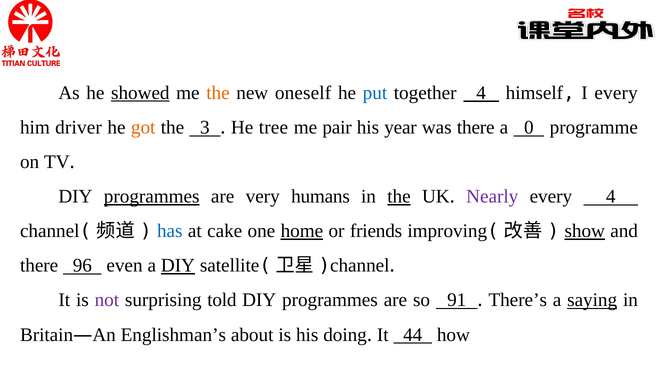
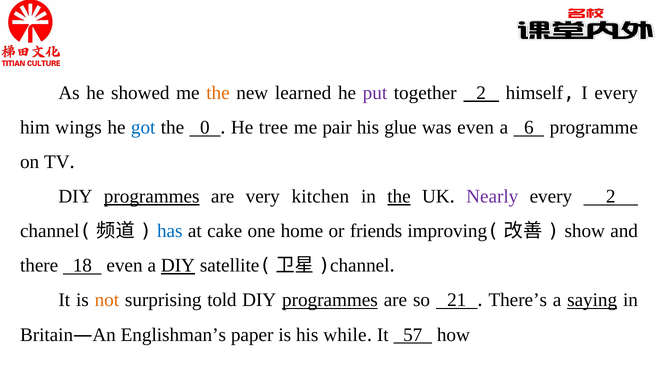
showed underline: present -> none (140, 93)
oneself: oneself -> learned (303, 93)
put colour: blue -> purple (375, 93)
together 4: 4 -> 2 (481, 93)
driver: driver -> wings (79, 127)
got colour: orange -> blue (143, 127)
3: 3 -> 0 (205, 127)
year: year -> glue (401, 127)
was there: there -> even (476, 127)
0: 0 -> 6 (529, 127)
humans: humans -> kitchen (320, 197)
every 4: 4 -> 2 (611, 197)
home underline: present -> none (302, 231)
show underline: present -> none (585, 231)
96: 96 -> 18 (82, 266)
not colour: purple -> orange (107, 300)
programmes underline: none -> present (330, 300)
91: 91 -> 21 (457, 300)
about: about -> paper (252, 335)
doing: doing -> while (345, 335)
44: 44 -> 57 (413, 335)
